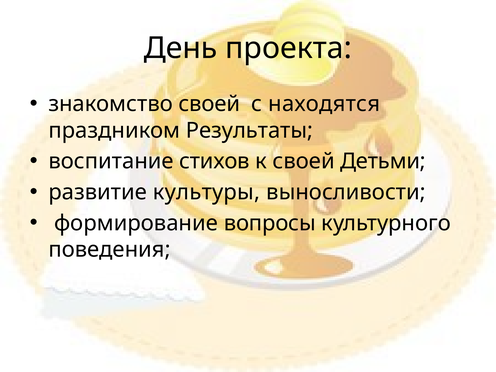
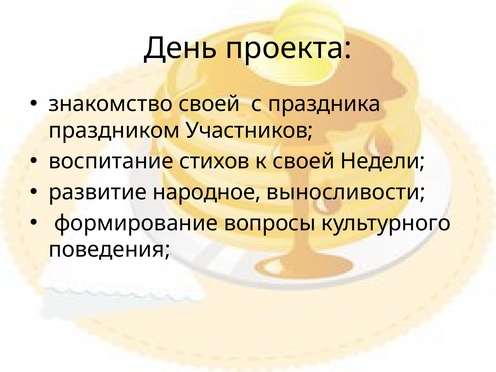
находятся: находятся -> праздника (324, 104)
Результаты: Результаты -> Участников (249, 131)
Детьми: Детьми -> Недели (383, 161)
культуры: культуры -> народное (207, 192)
